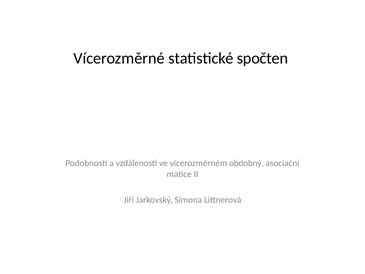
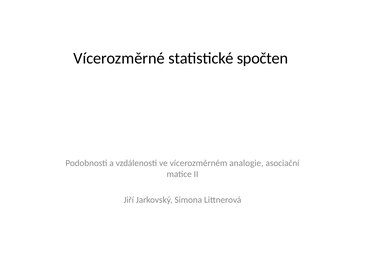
obdobný: obdobný -> analogie (246, 163)
